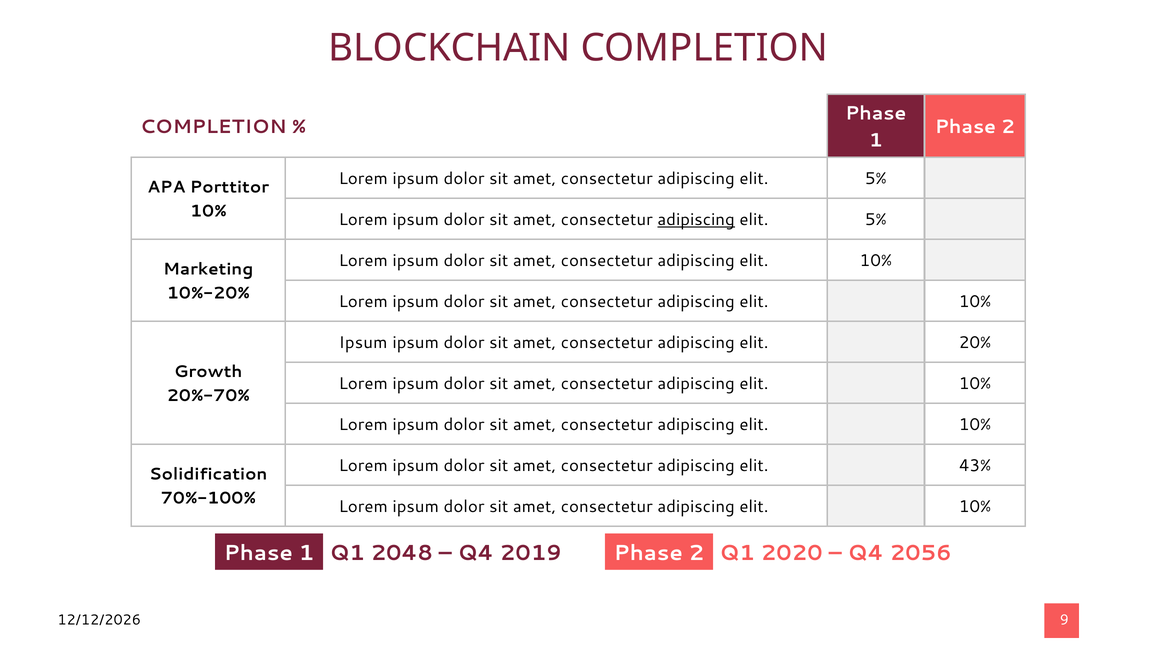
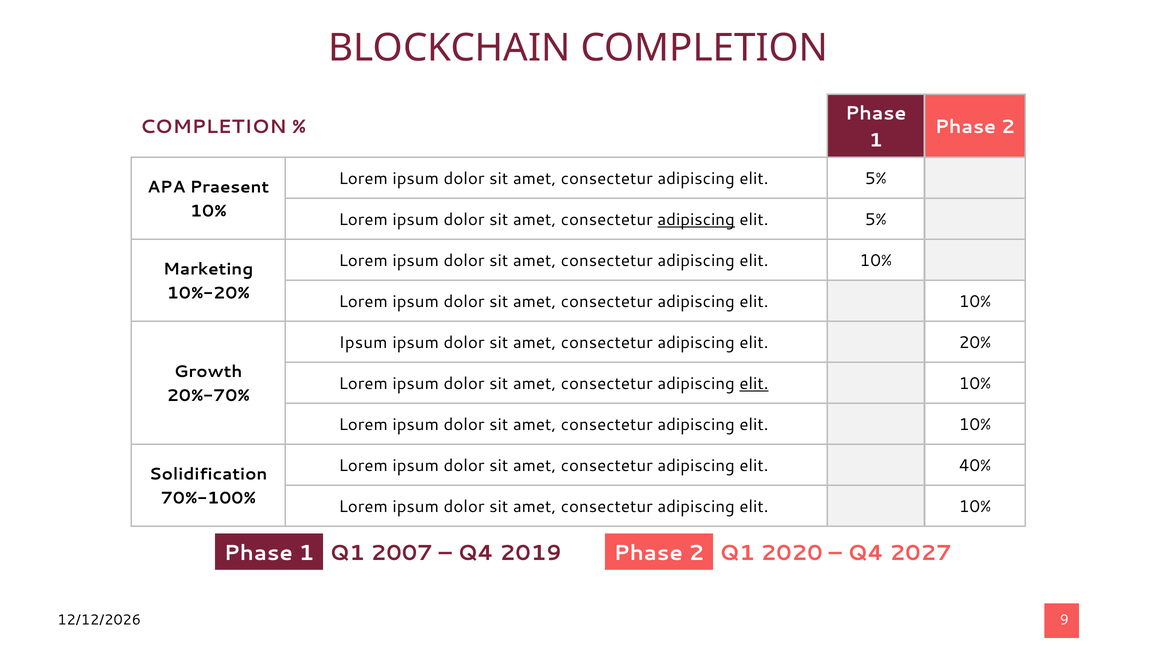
Porttitor: Porttitor -> Praesent (229, 187)
elit underline: none -> present (754, 384)
43%: 43% -> 40% (975, 466)
2048: 2048 -> 2007 (402, 553)
2056: 2056 -> 2027 (921, 553)
